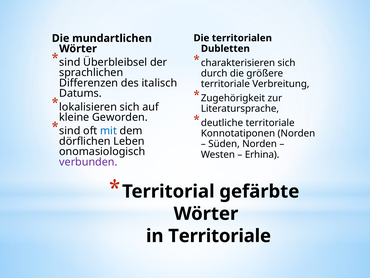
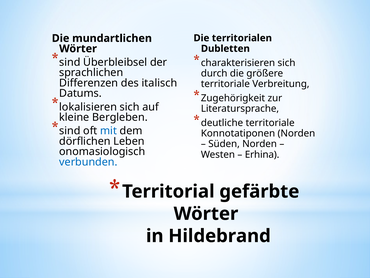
Geworden: Geworden -> Bergleben (120, 117)
verbunden colour: purple -> blue (88, 162)
in Territoriale: Territoriale -> Hildebrand (220, 236)
